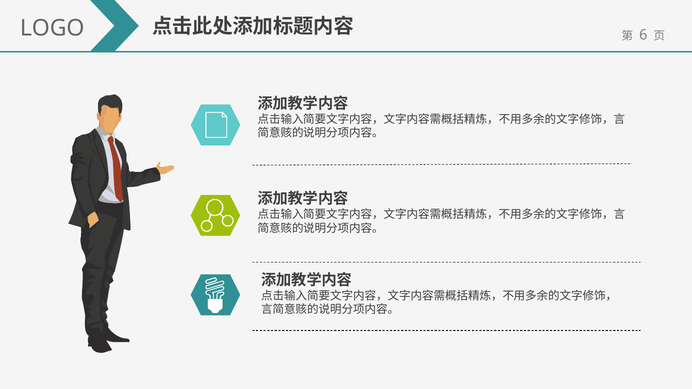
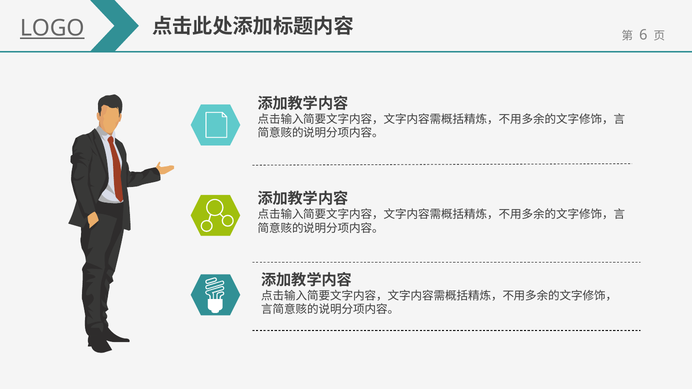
LOGO underline: none -> present (52, 28)
